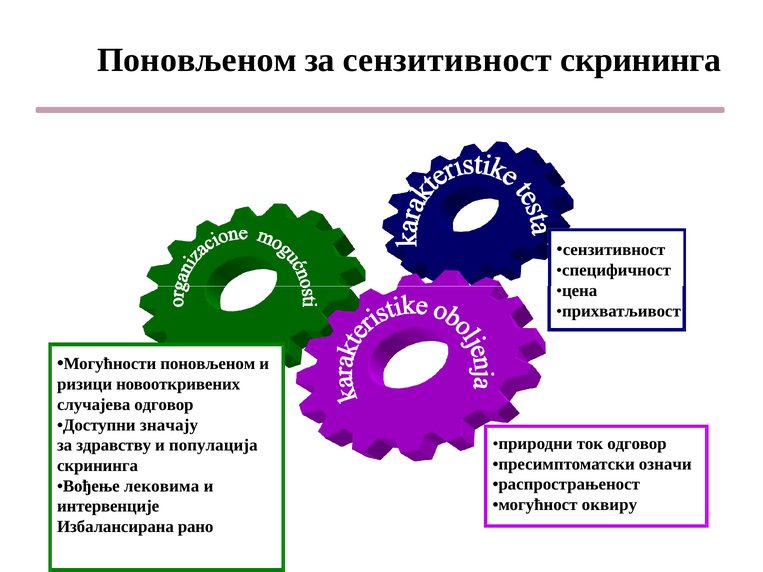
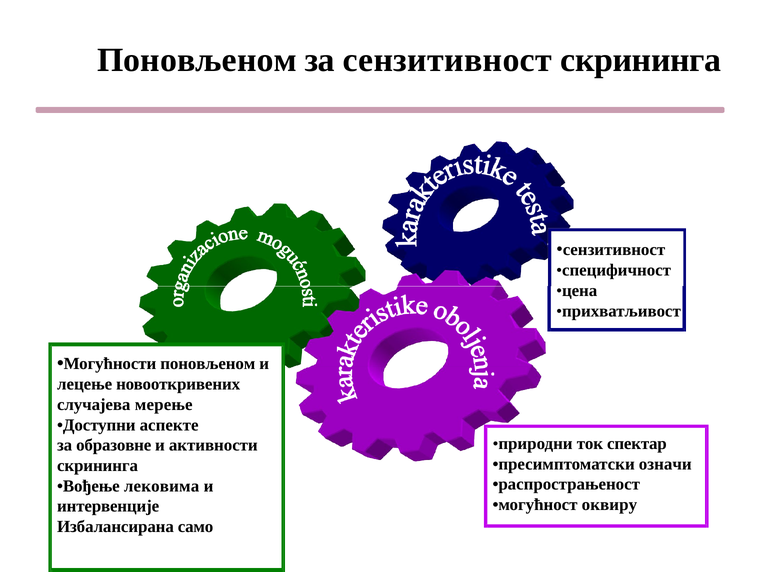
ризици: ризици -> лецење (85, 384)
случајева одговор: одговор -> мерење (164, 405)
значају: значају -> аспекте (169, 425)
ток одговор: одговор -> спектар (637, 444)
здравству: здравству -> образовне (114, 445)
популација: популација -> активности (213, 445)
рано: рано -> само (196, 527)
